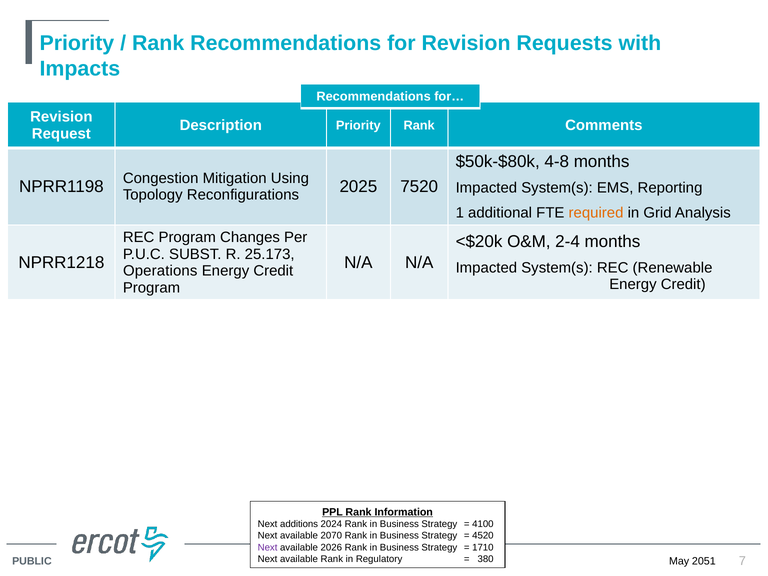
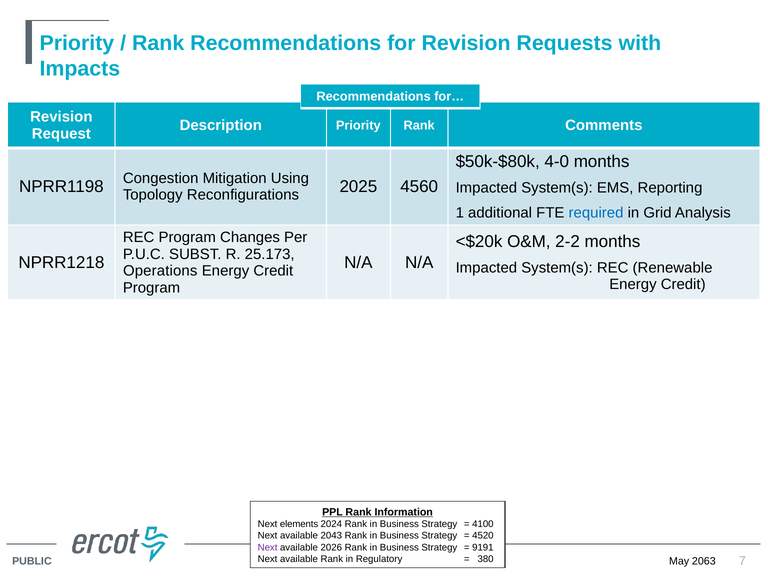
4-8: 4-8 -> 4-0 (557, 162)
7520: 7520 -> 4560 (419, 187)
required colour: orange -> blue (596, 213)
2-4: 2-4 -> 2-2 (568, 242)
additions: additions -> elements (299, 524)
2070: 2070 -> 2043 (331, 536)
1710: 1710 -> 9191 (483, 547)
2051: 2051 -> 2063 (704, 561)
